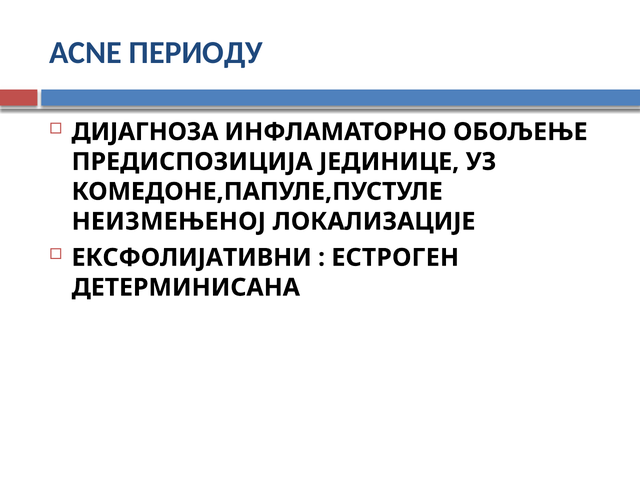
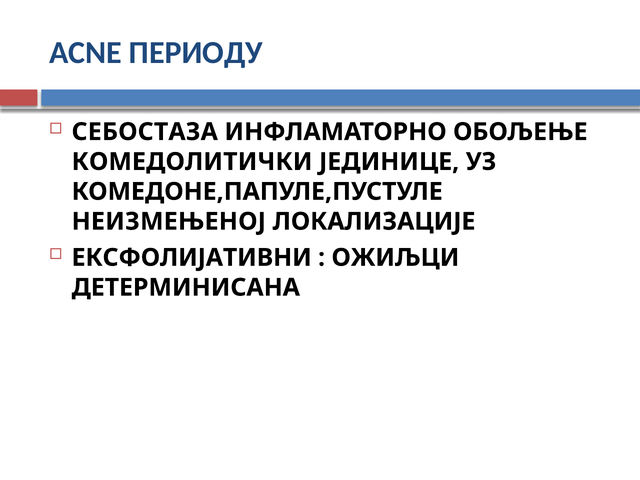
ДИЈАГНОЗА: ДИЈАГНОЗА -> СЕБОСТАЗА (145, 132)
ПРЕДИСПОЗИЦИЈА: ПРЕДИСПОЗИЦИЈА -> КОМЕДОЛИТИЧКИ (192, 162)
ЕСТРОГЕН: ЕСТРОГЕН -> ОЖИЉЦИ (395, 258)
